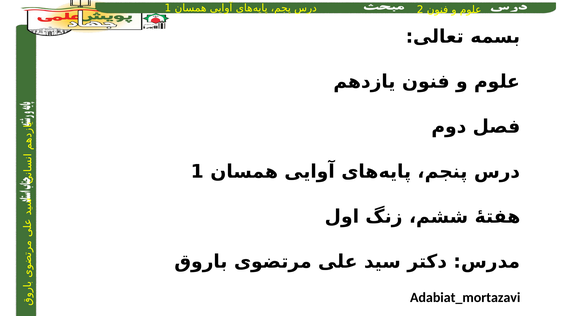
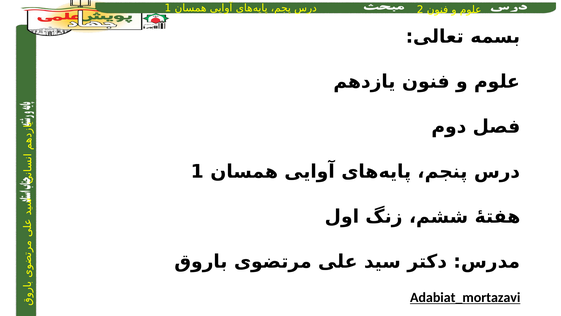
Adabiat_mortazavi underline: none -> present (465, 297)
